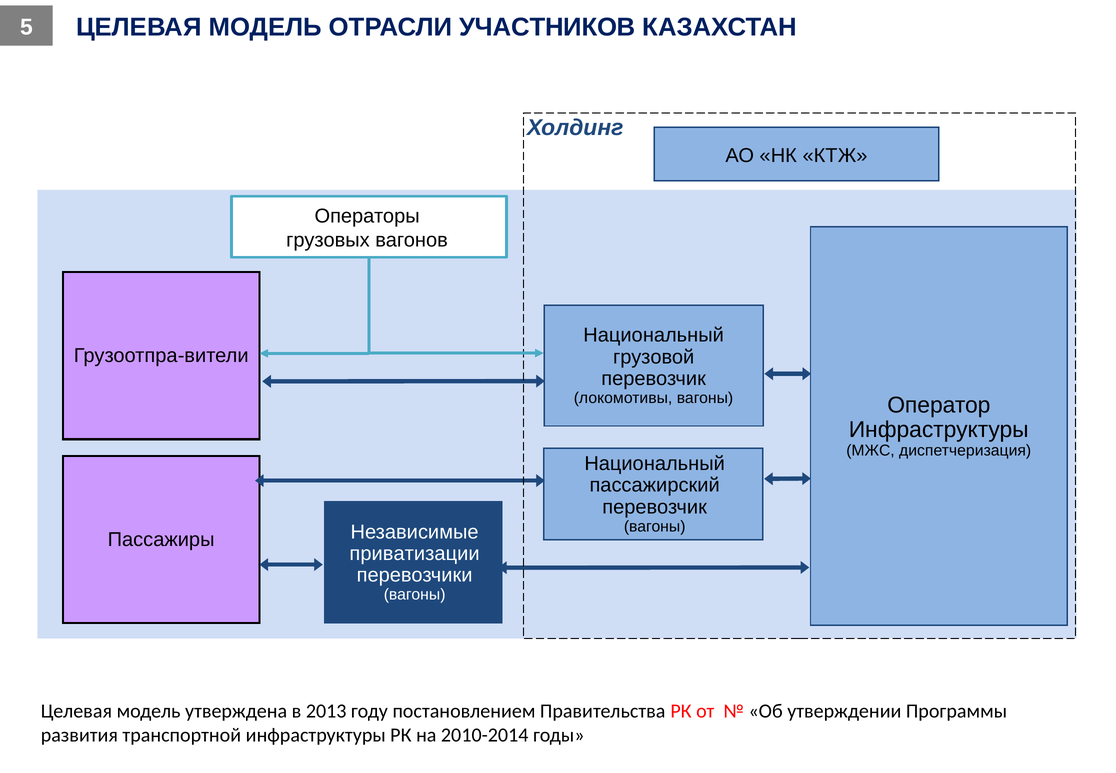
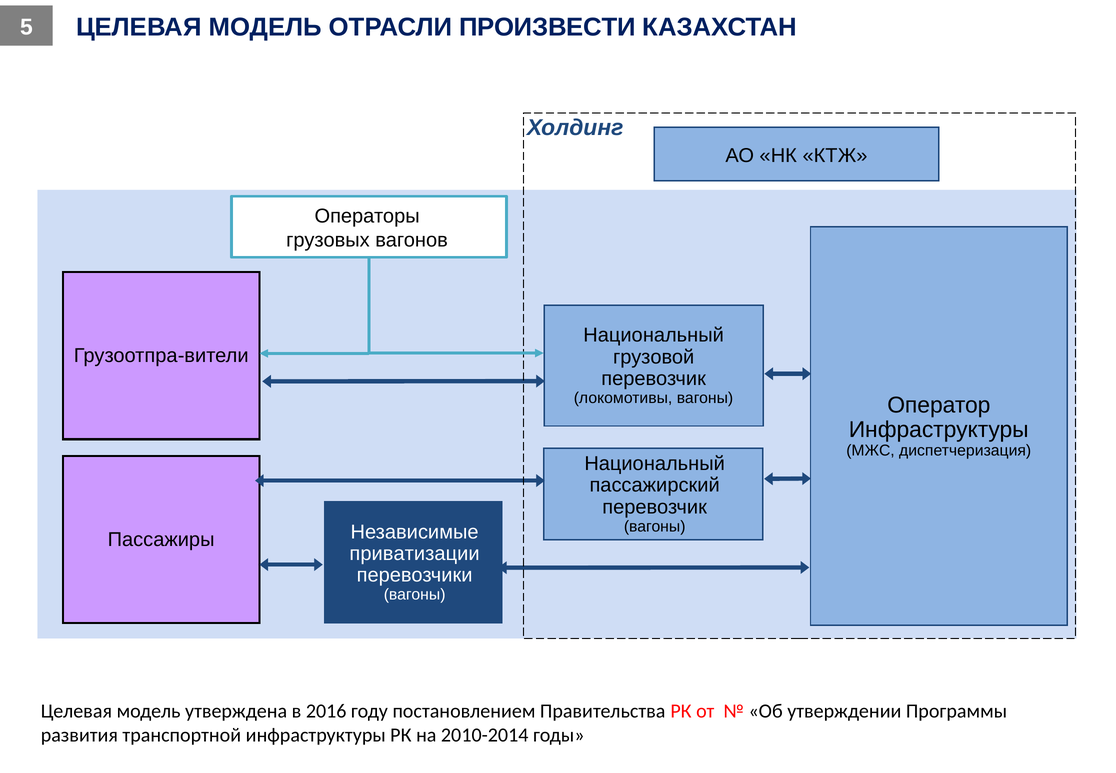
УЧАСТНИКОВ: УЧАСТНИКОВ -> ПРОИЗВЕСТИ (547, 27)
2013: 2013 -> 2016 (326, 711)
